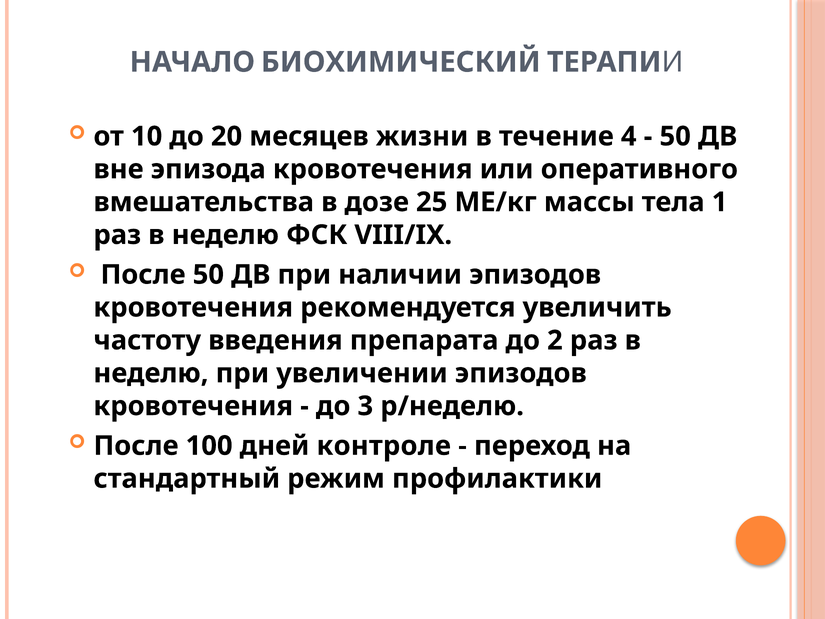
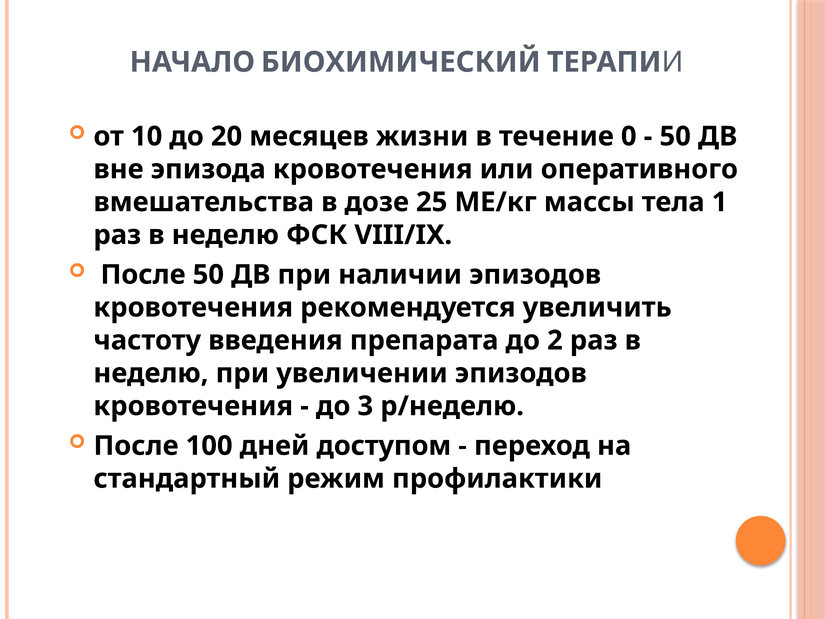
4: 4 -> 0 (629, 136)
контроле: контроле -> доступом (384, 446)
